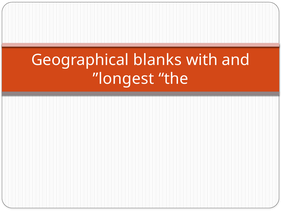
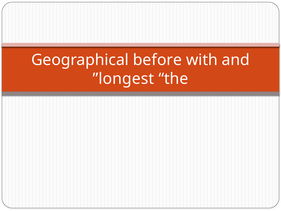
blanks: blanks -> before (157, 60)
